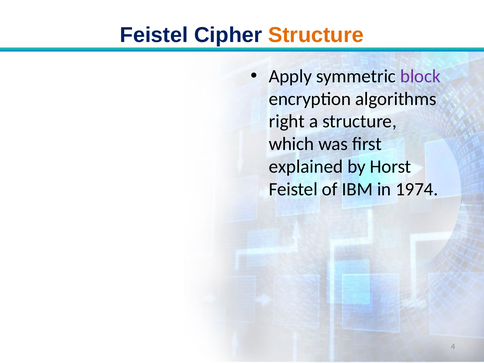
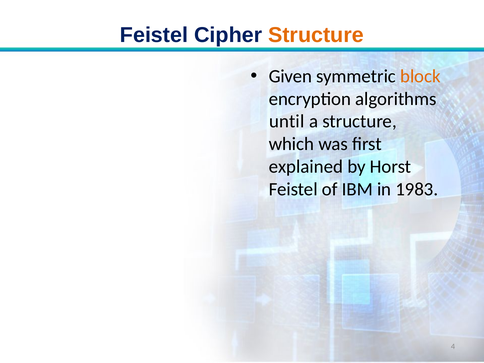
Apply: Apply -> Given (290, 76)
block colour: purple -> orange (420, 76)
right: right -> until (287, 121)
1974: 1974 -> 1983 (417, 189)
